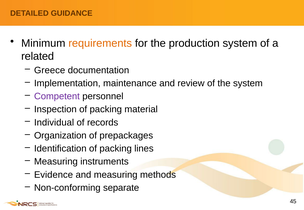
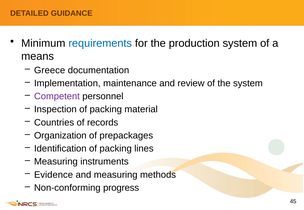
requirements colour: orange -> blue (100, 43)
related: related -> means (38, 56)
Individual: Individual -> Countries (54, 123)
separate: separate -> progress (121, 188)
